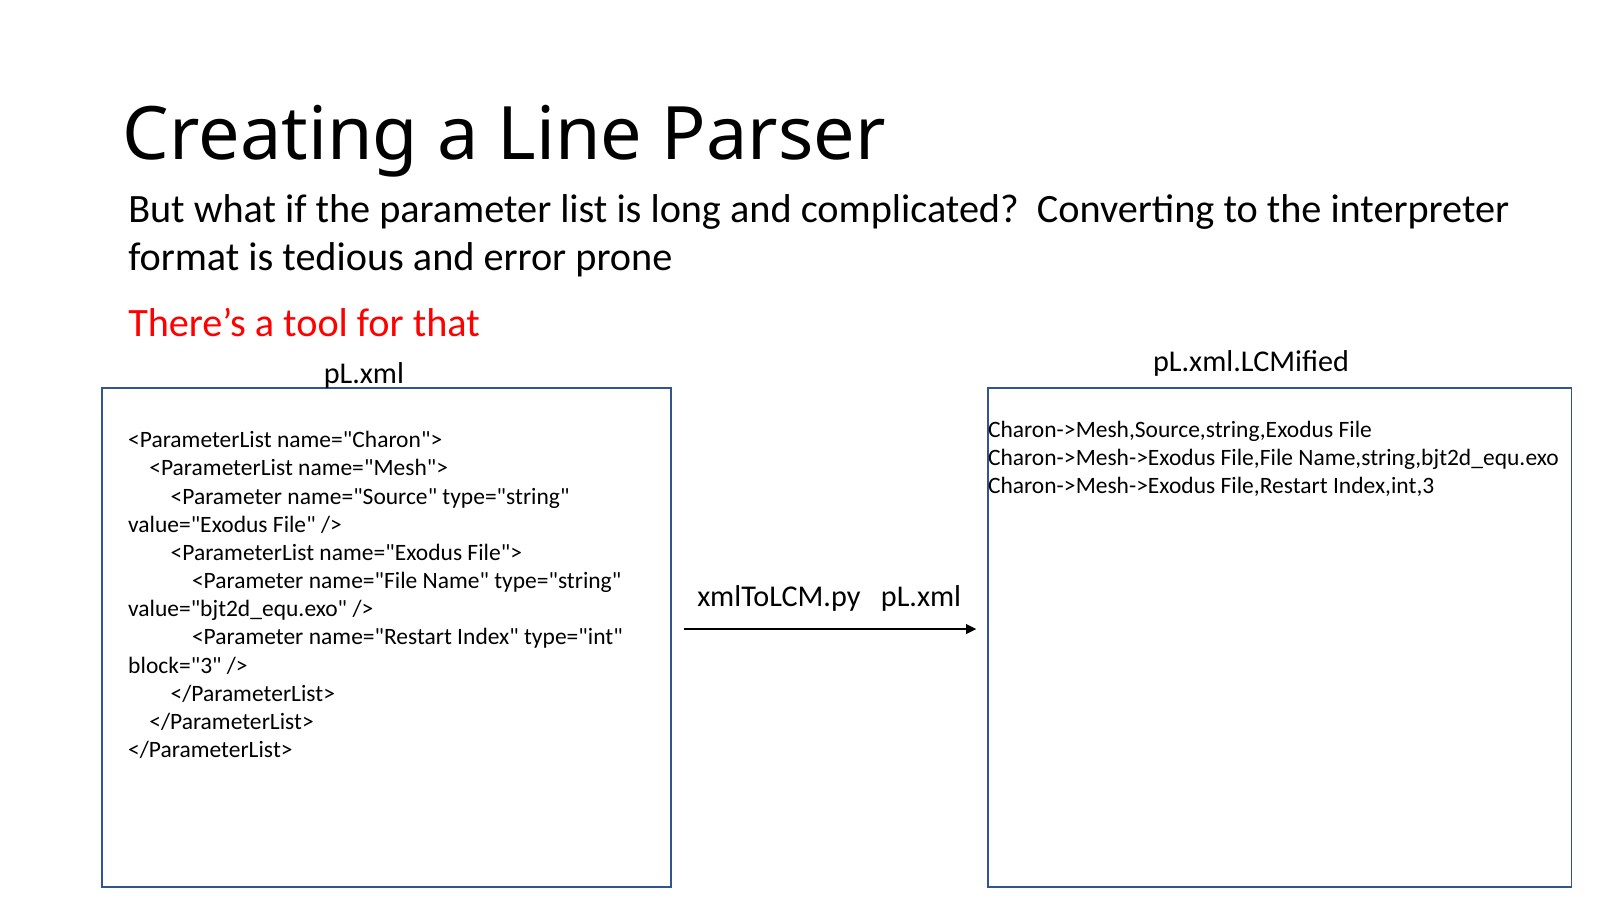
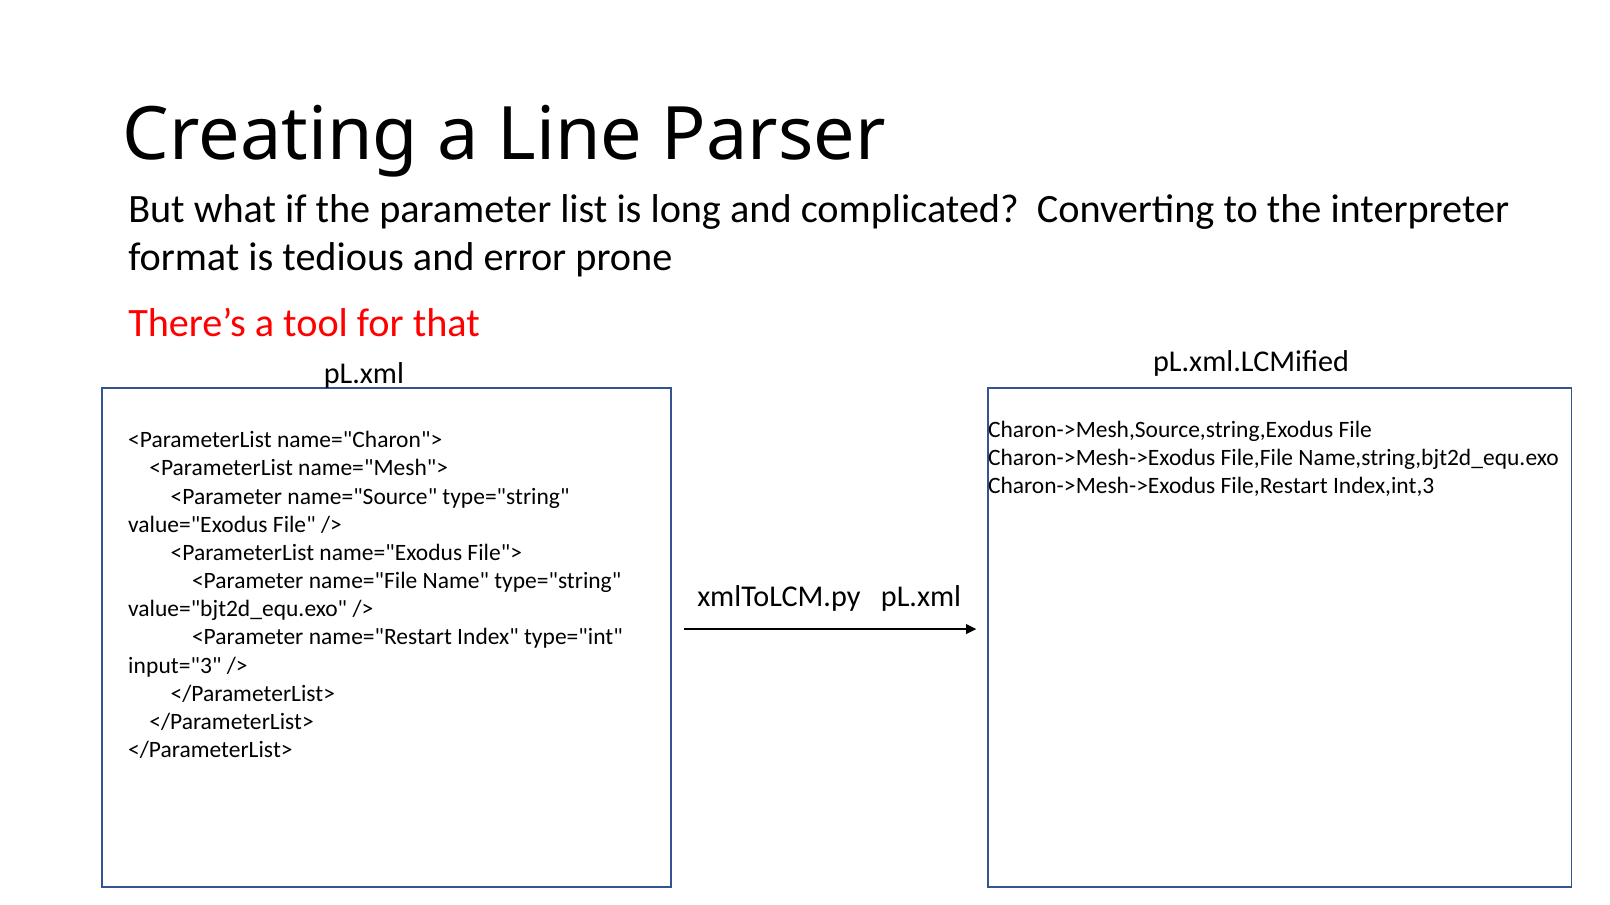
block="3: block="3 -> input="3 (175, 666)
